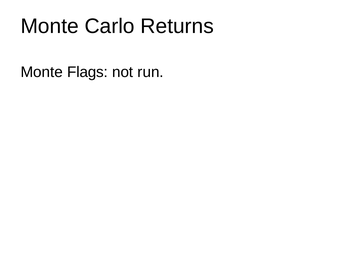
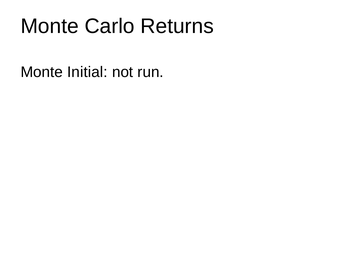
Flags: Flags -> Initial (87, 72)
